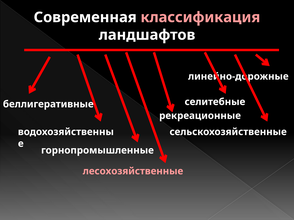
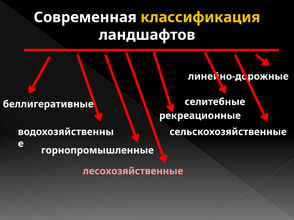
классификация colour: pink -> yellow (200, 17)
